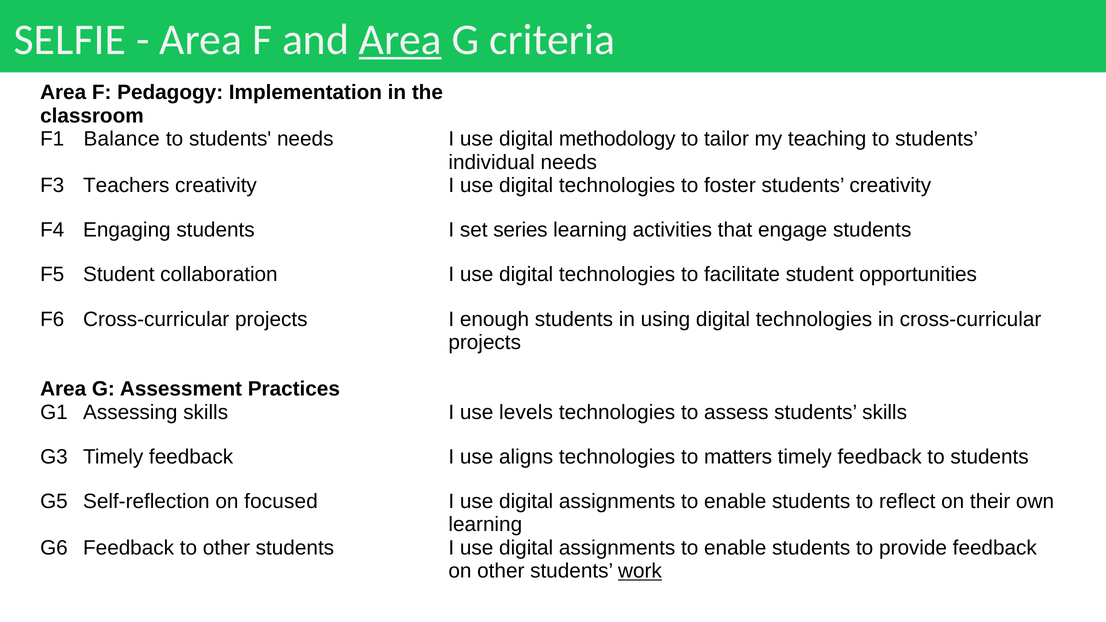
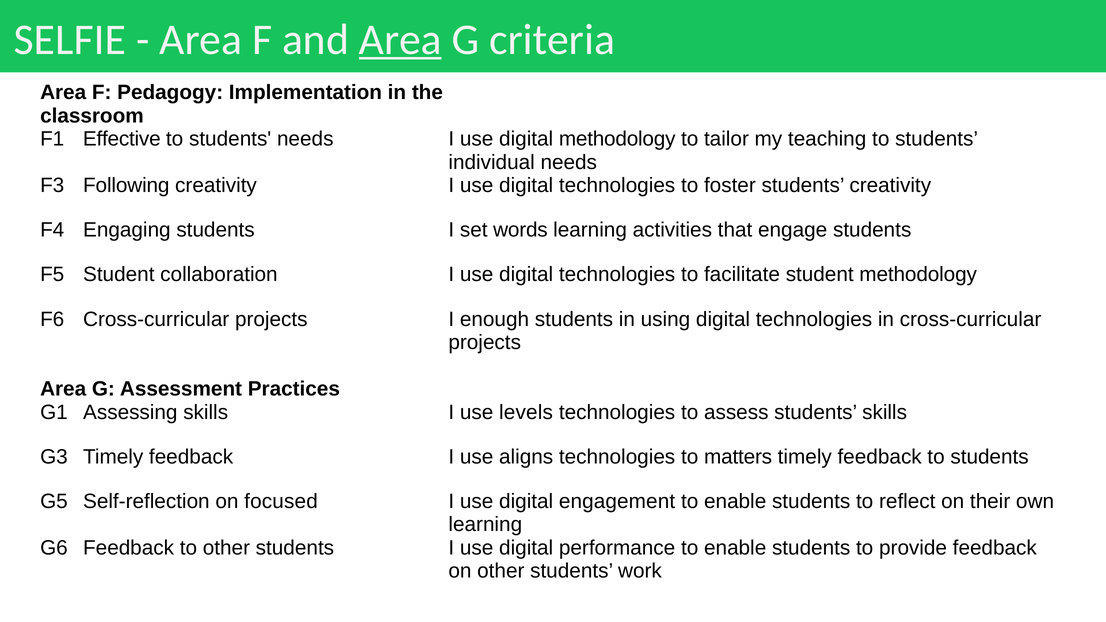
Balance: Balance -> Effective (122, 139)
Teachers: Teachers -> Following (126, 186)
series: series -> words (520, 230)
student opportunities: opportunities -> methodology (918, 275)
assignments: assignments -> engagement (617, 501)
assignments: assignments -> performance (617, 548)
work underline: present -> none (640, 571)
